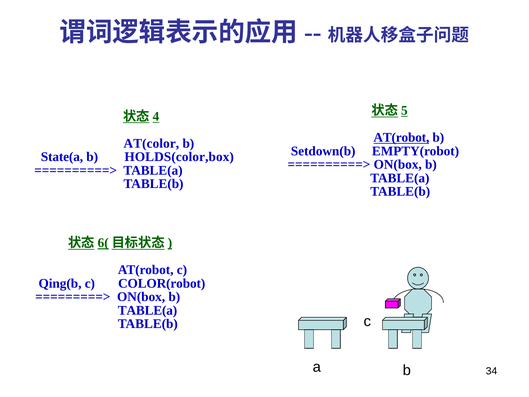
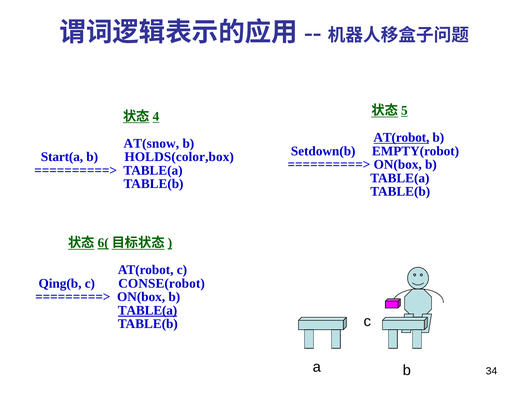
AT(color: AT(color -> AT(snow (151, 143)
State(a: State(a -> Start(a (62, 157)
COLOR(robot: COLOR(robot -> CONSE(robot (162, 283)
TABLE(a underline: none -> present (148, 310)
